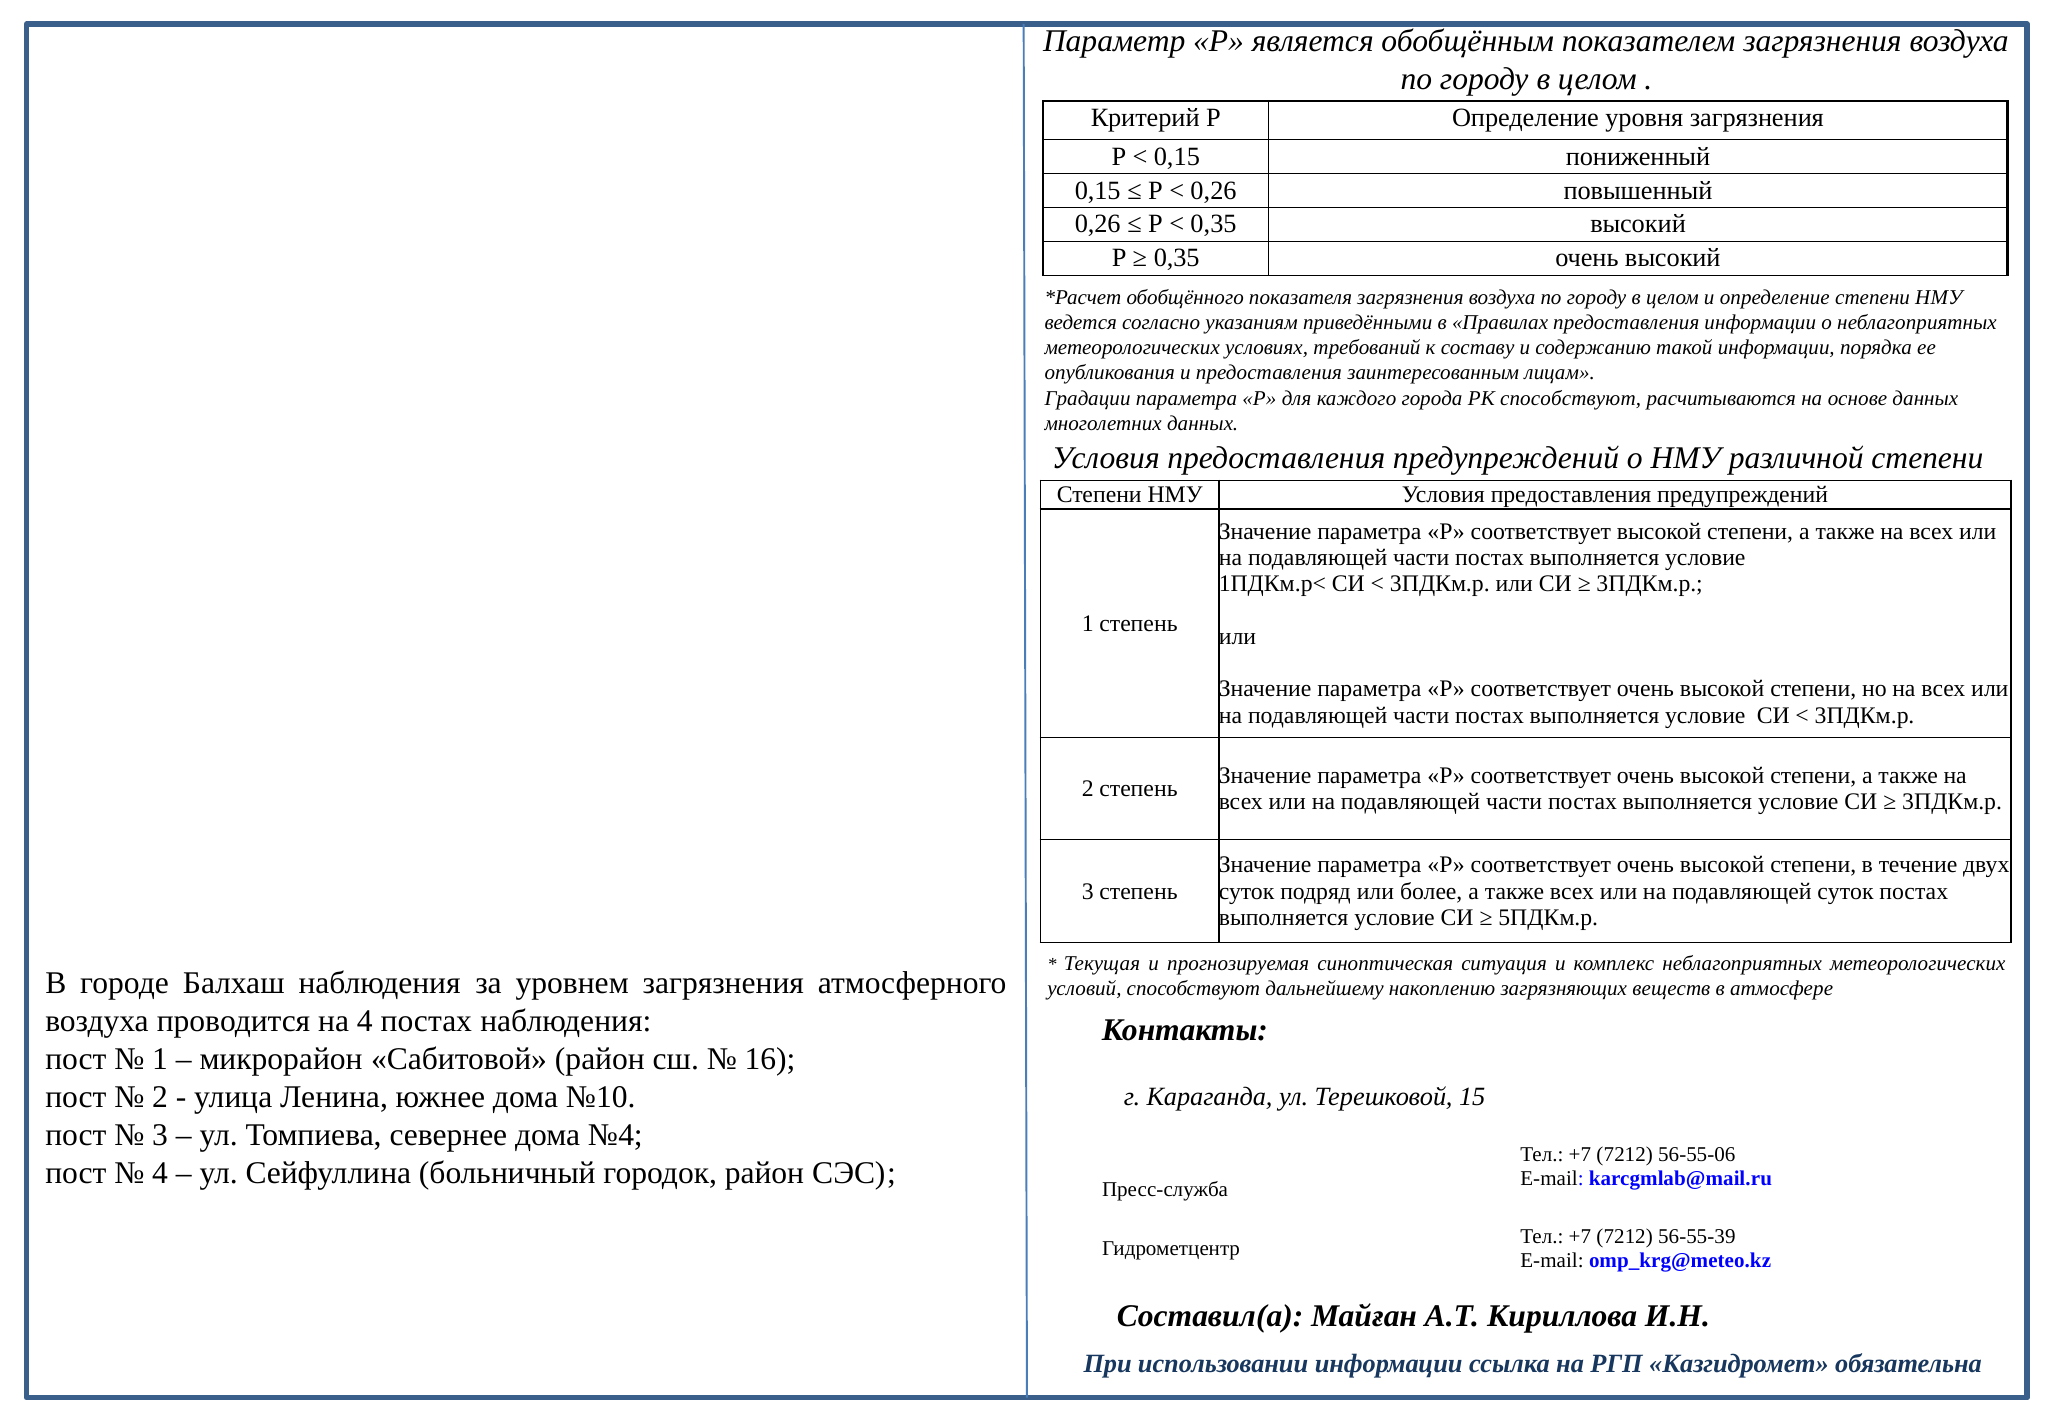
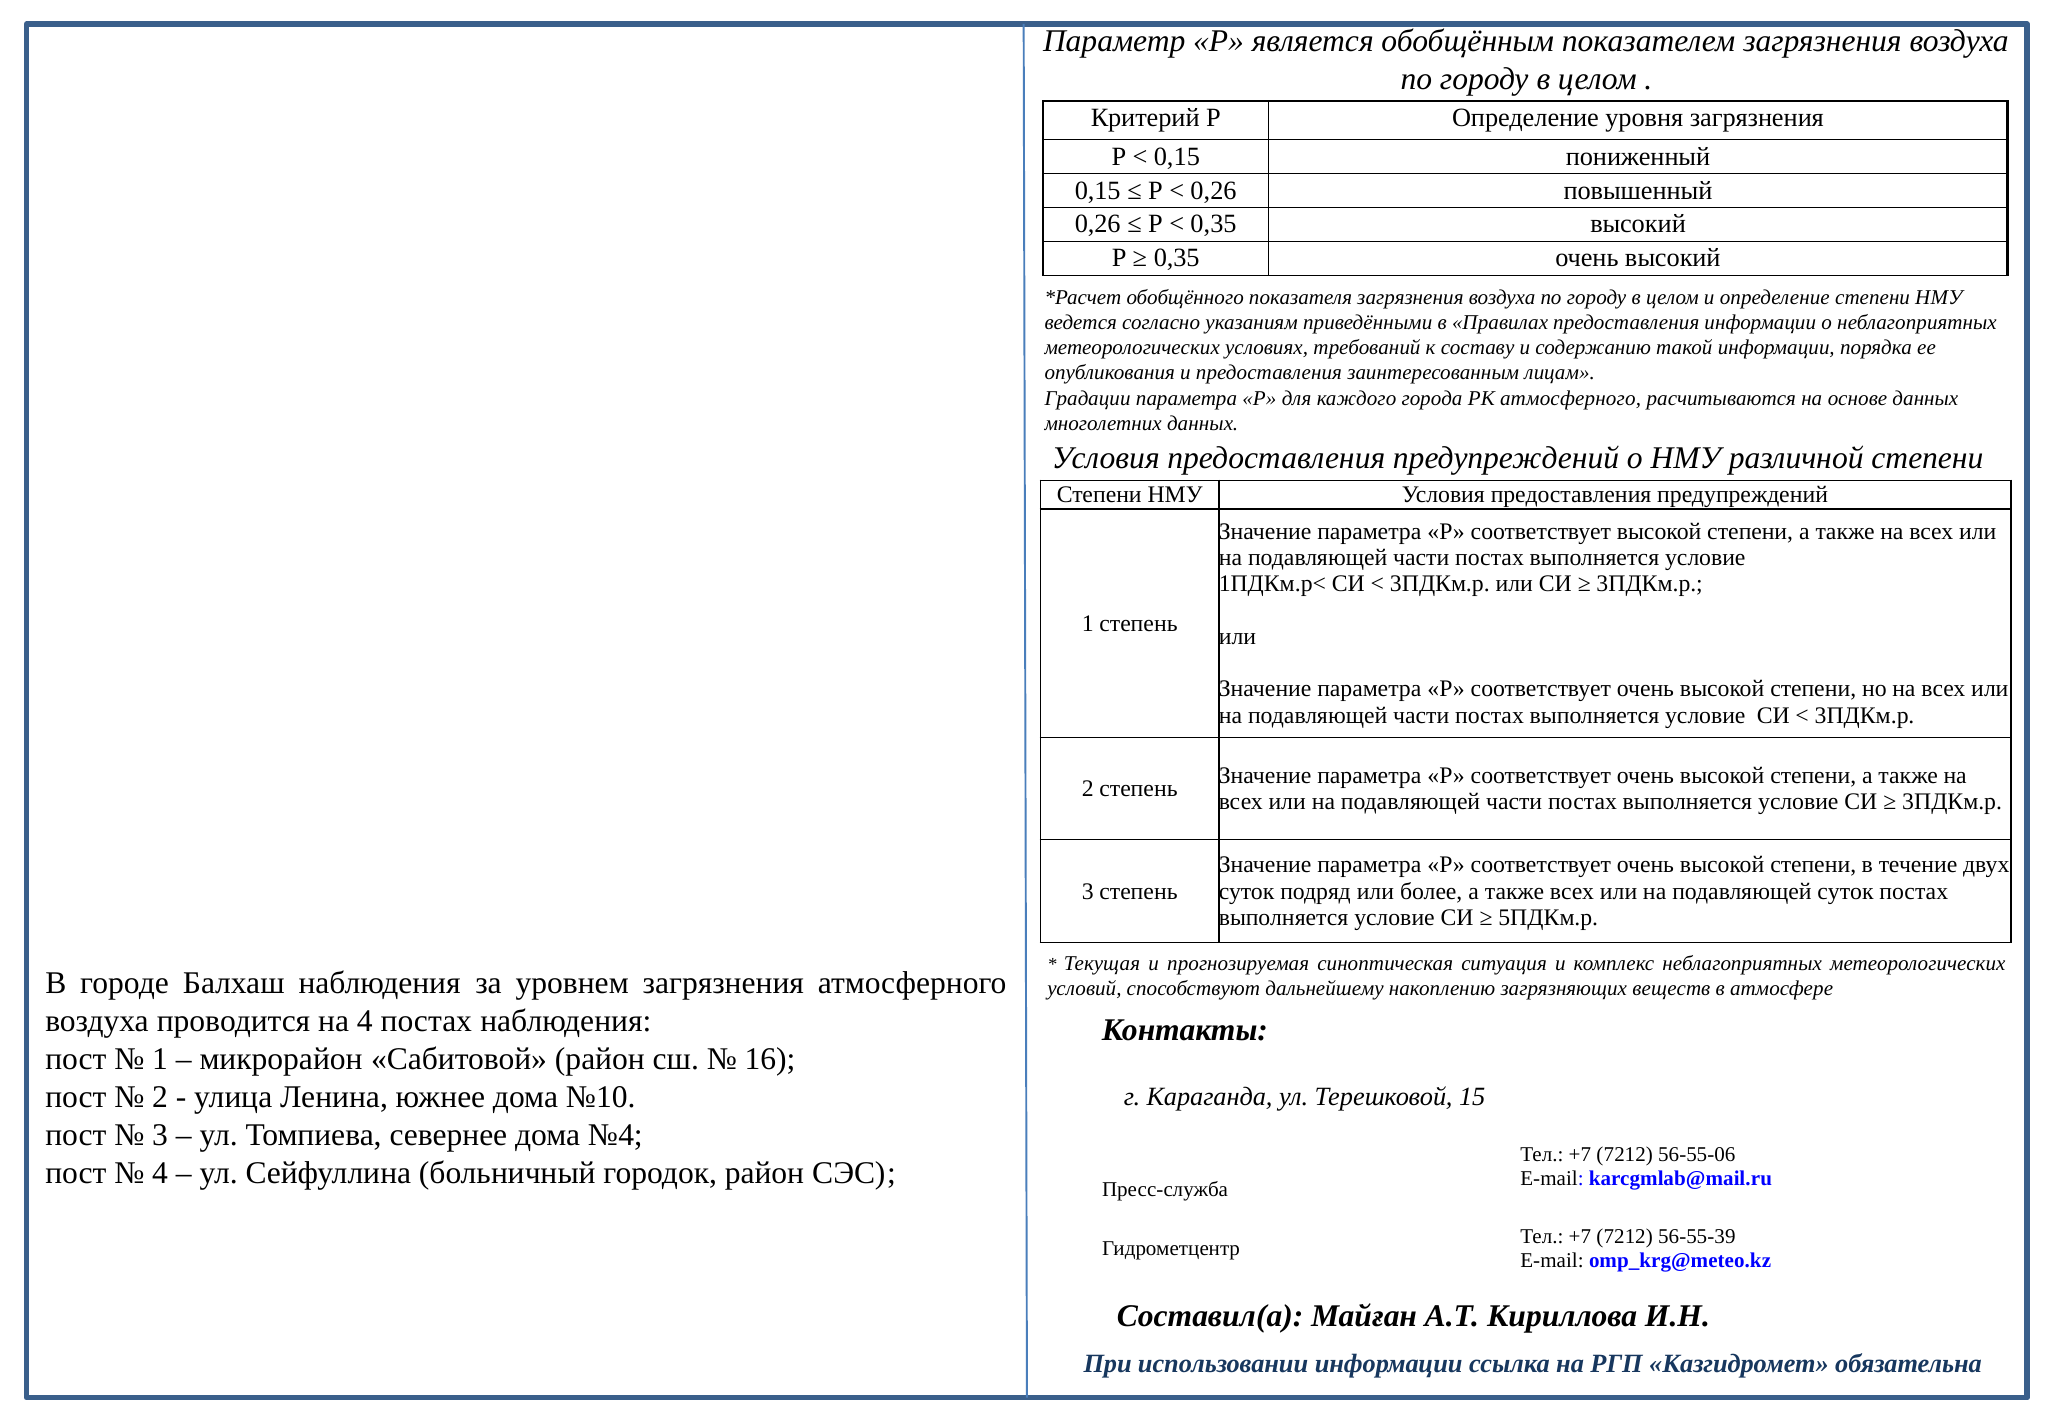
РК способствуют: способствуют -> атмосферного (1571, 398)
